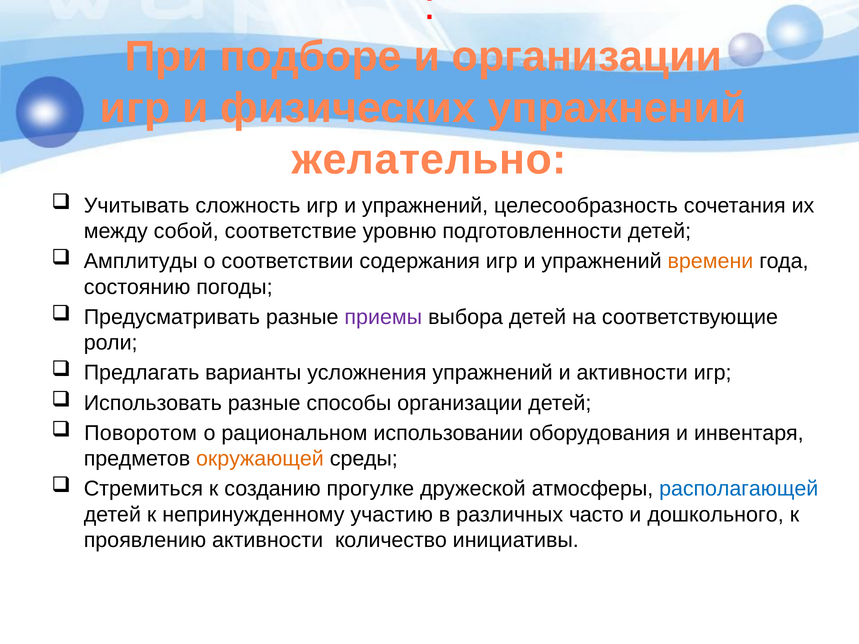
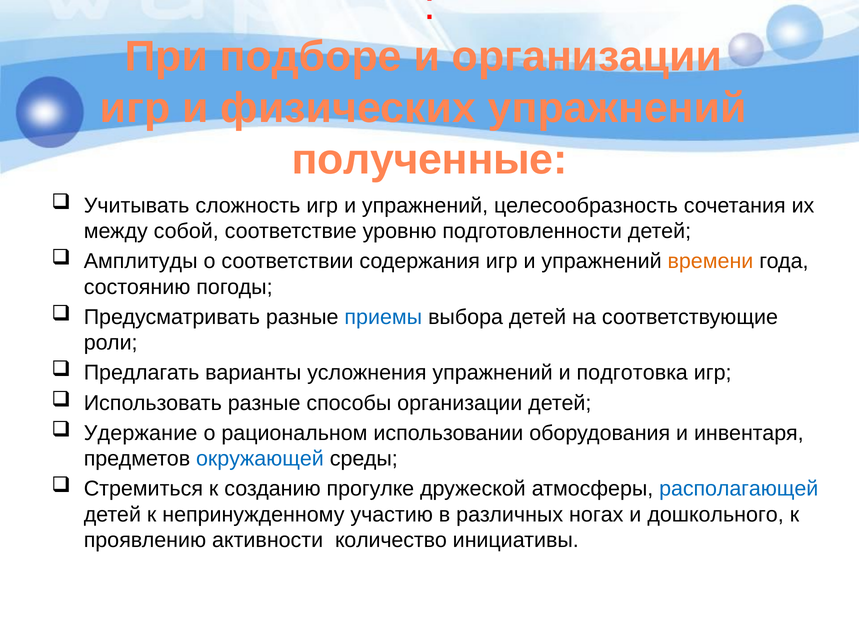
желательно: желательно -> полученные (430, 160)
приемы colour: purple -> blue (383, 317)
и активности: активности -> подготовка (632, 373)
Поворотом: Поворотом -> Удержание (141, 433)
окружающей colour: orange -> blue (260, 459)
часто: часто -> ногах (596, 515)
